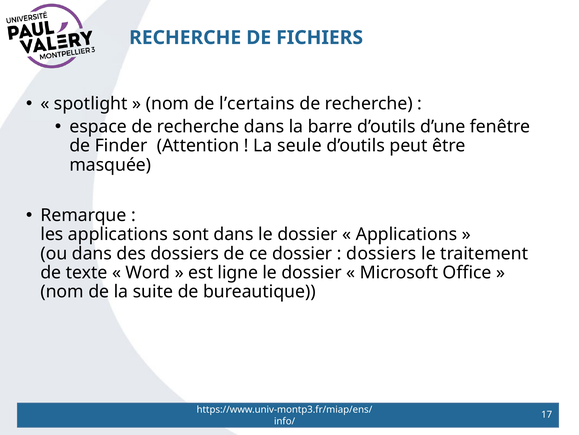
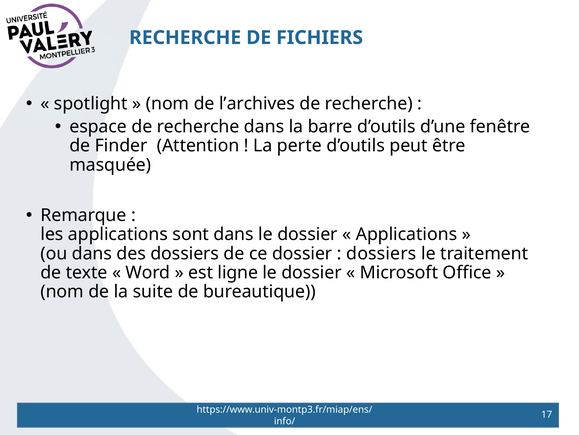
l’certains: l’certains -> l’archives (257, 103)
seule: seule -> perte (299, 146)
